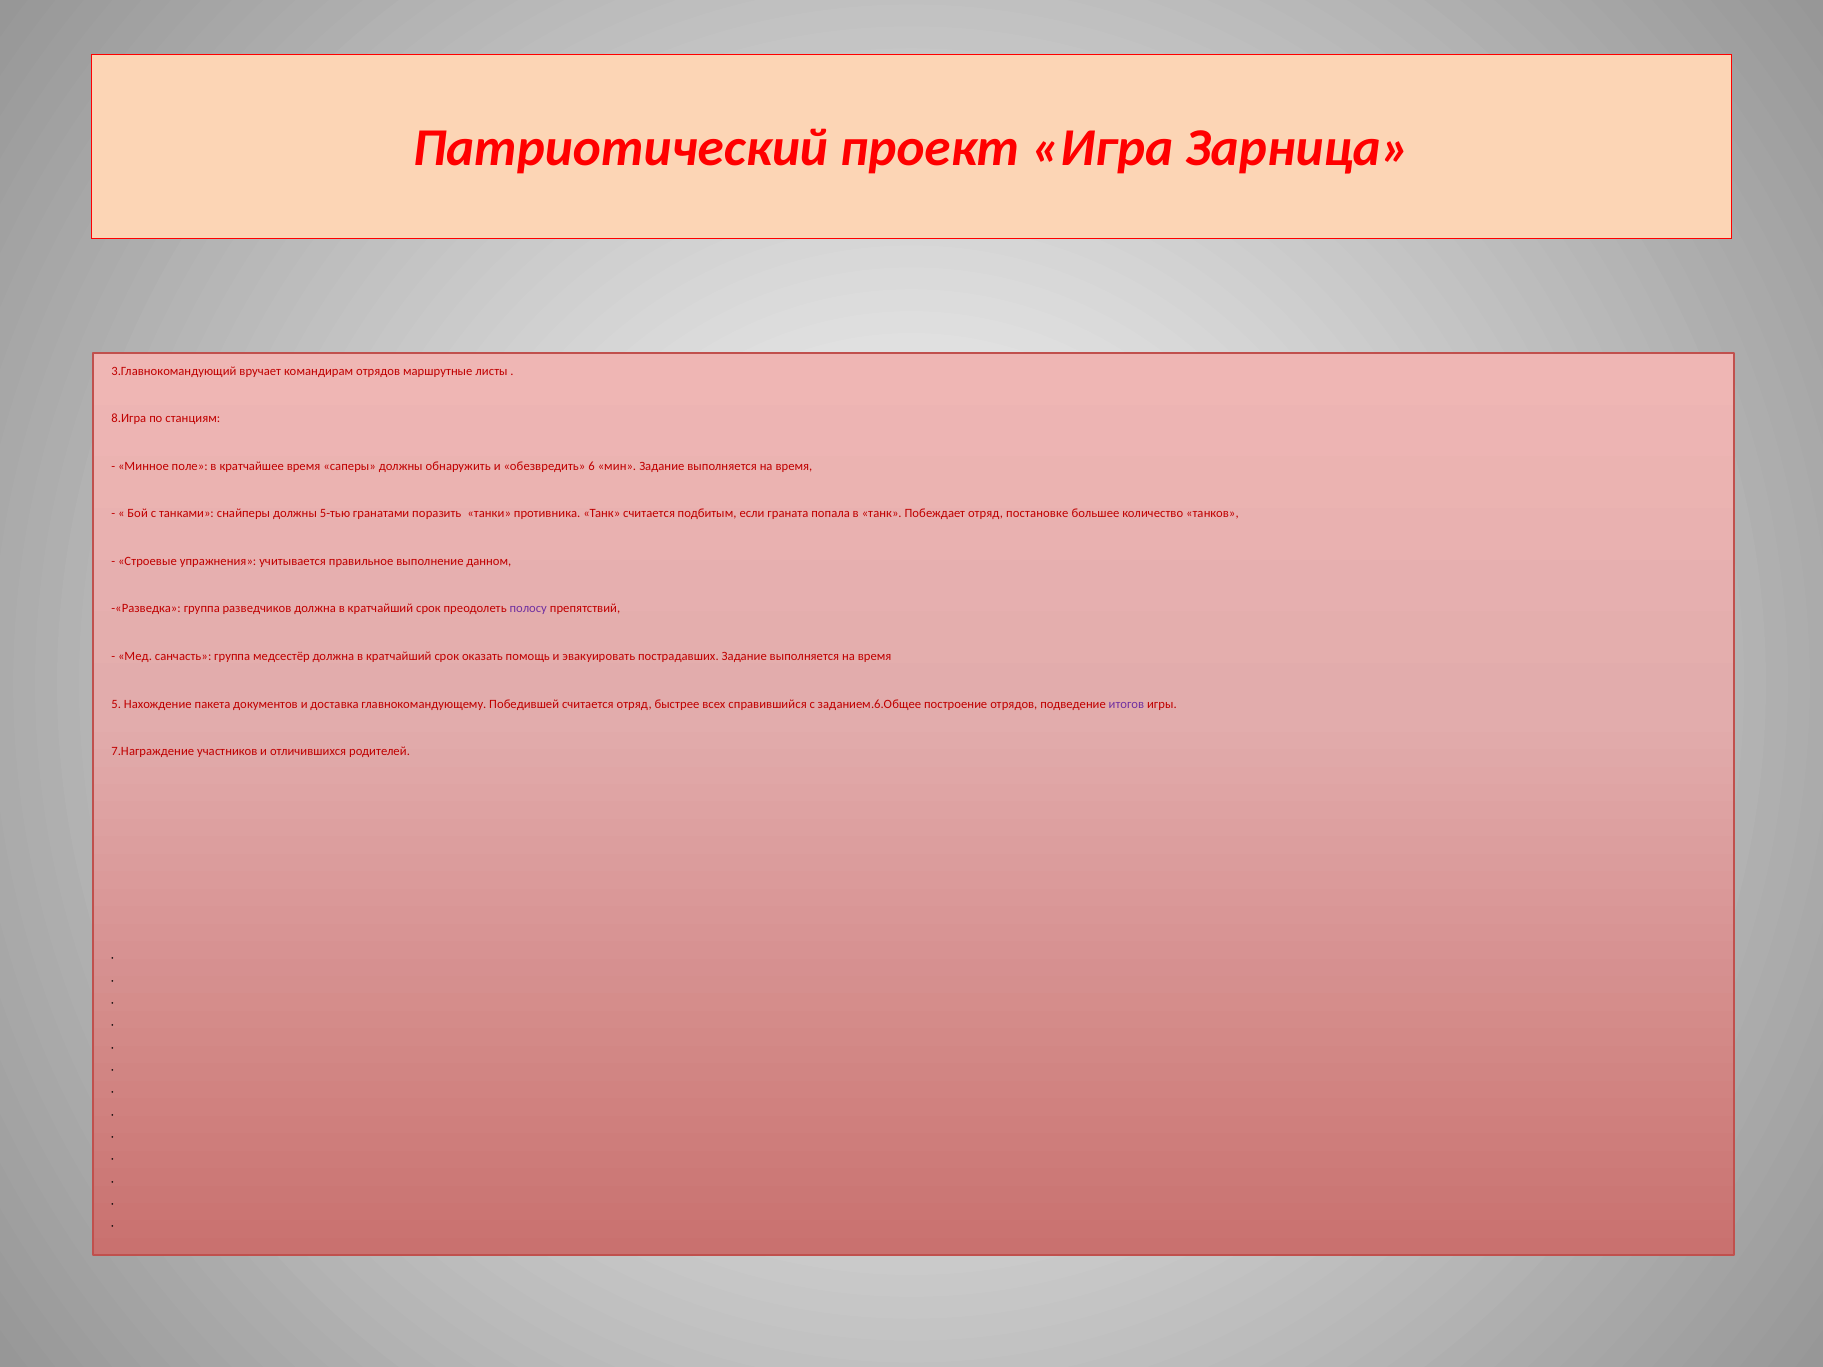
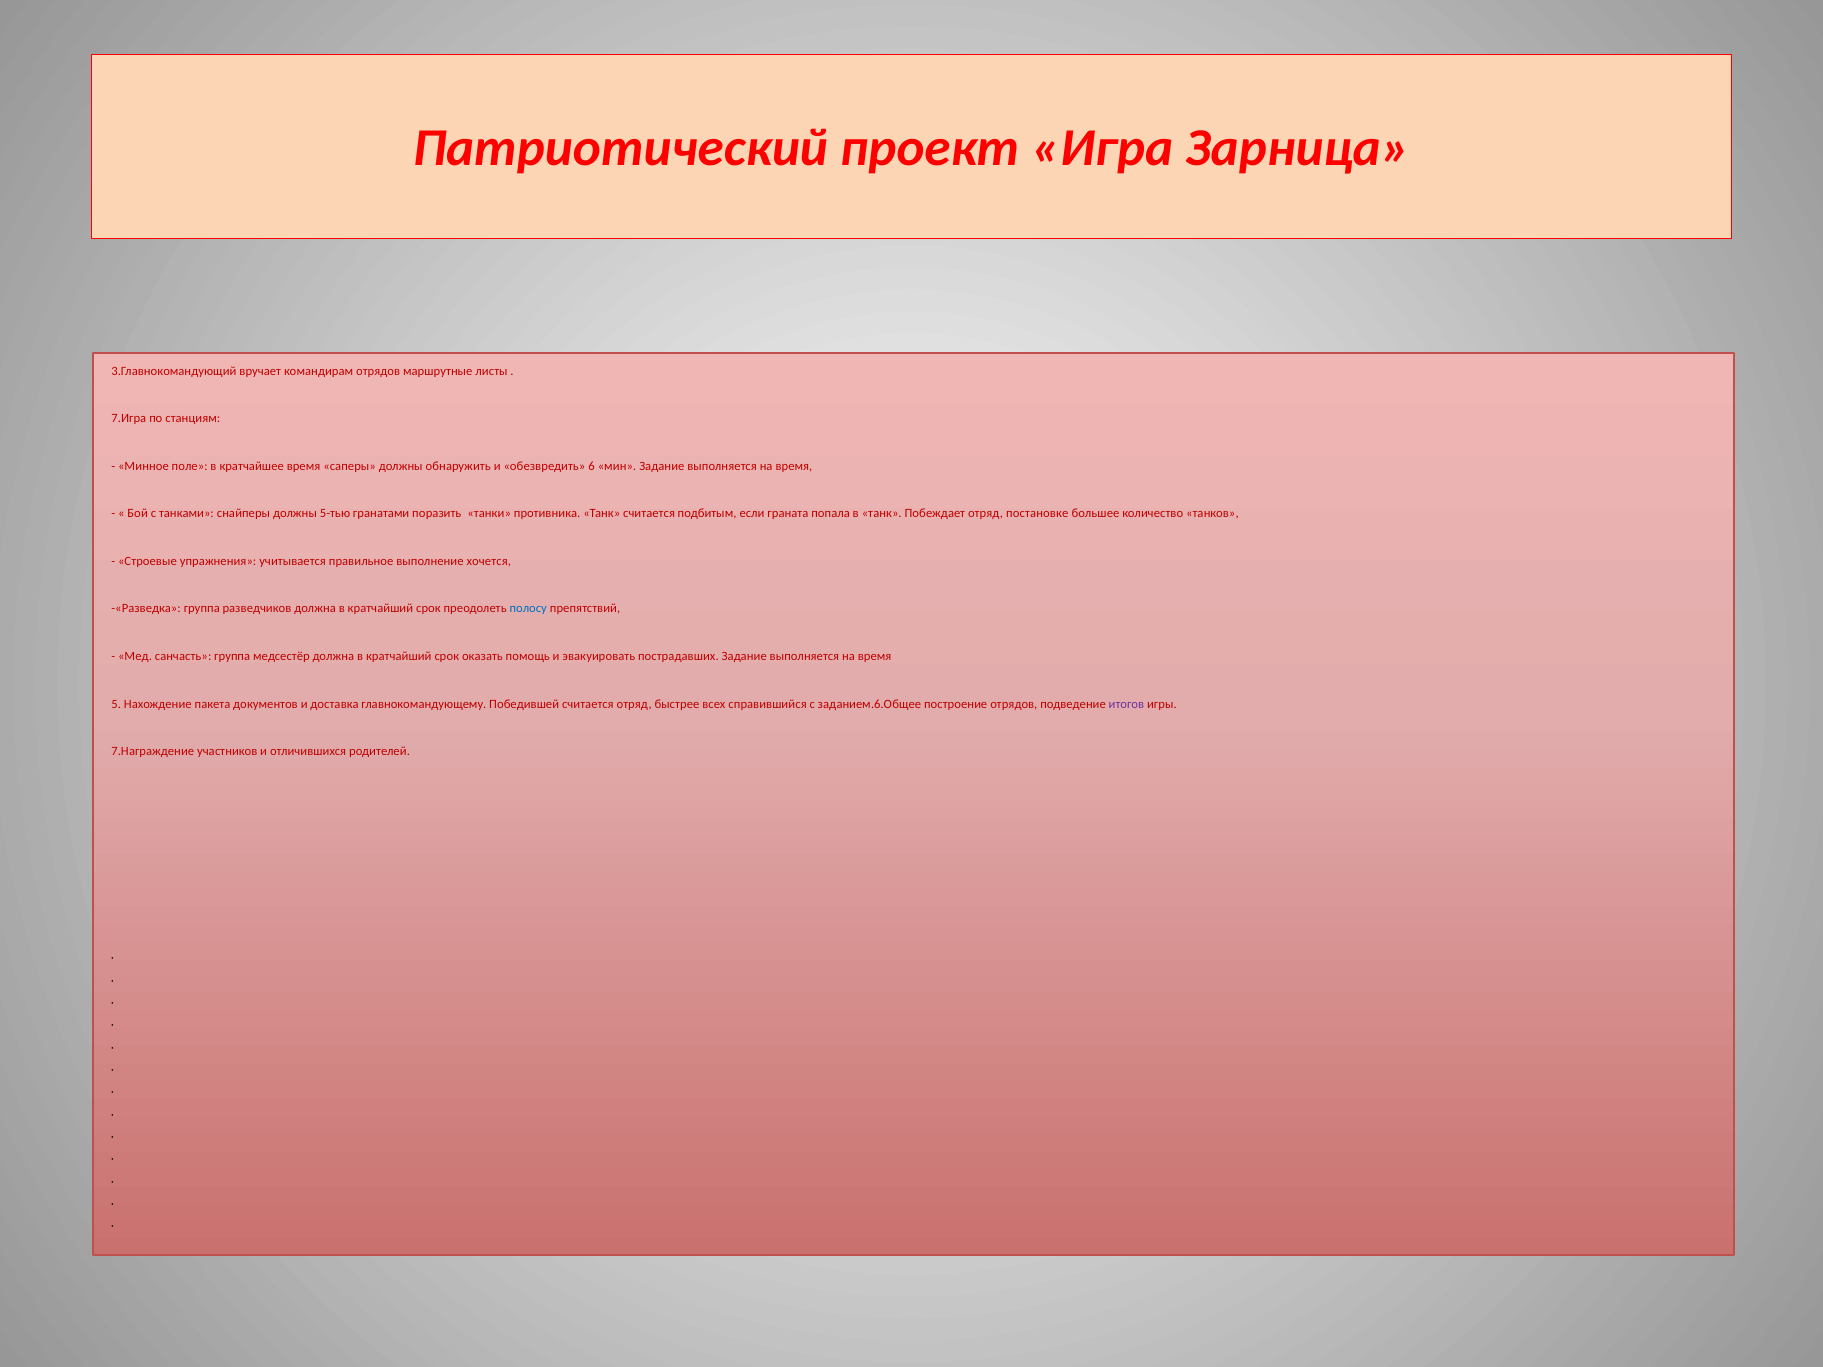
8.Игра: 8.Игра -> 7.Игра (129, 419)
данном: данном -> хочется (489, 561)
полосу colour: purple -> blue (528, 609)
